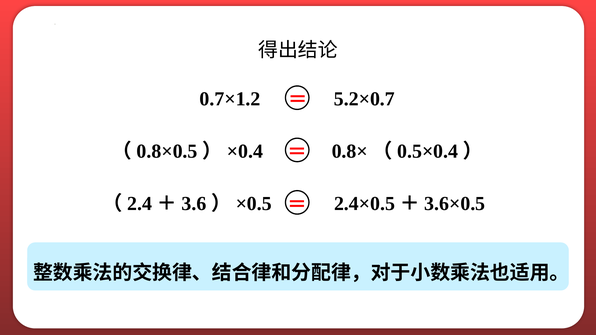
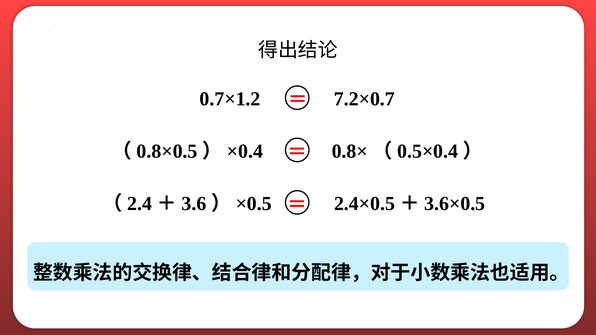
5.2×0.7: 5.2×0.7 -> 7.2×0.7 (364, 99)
